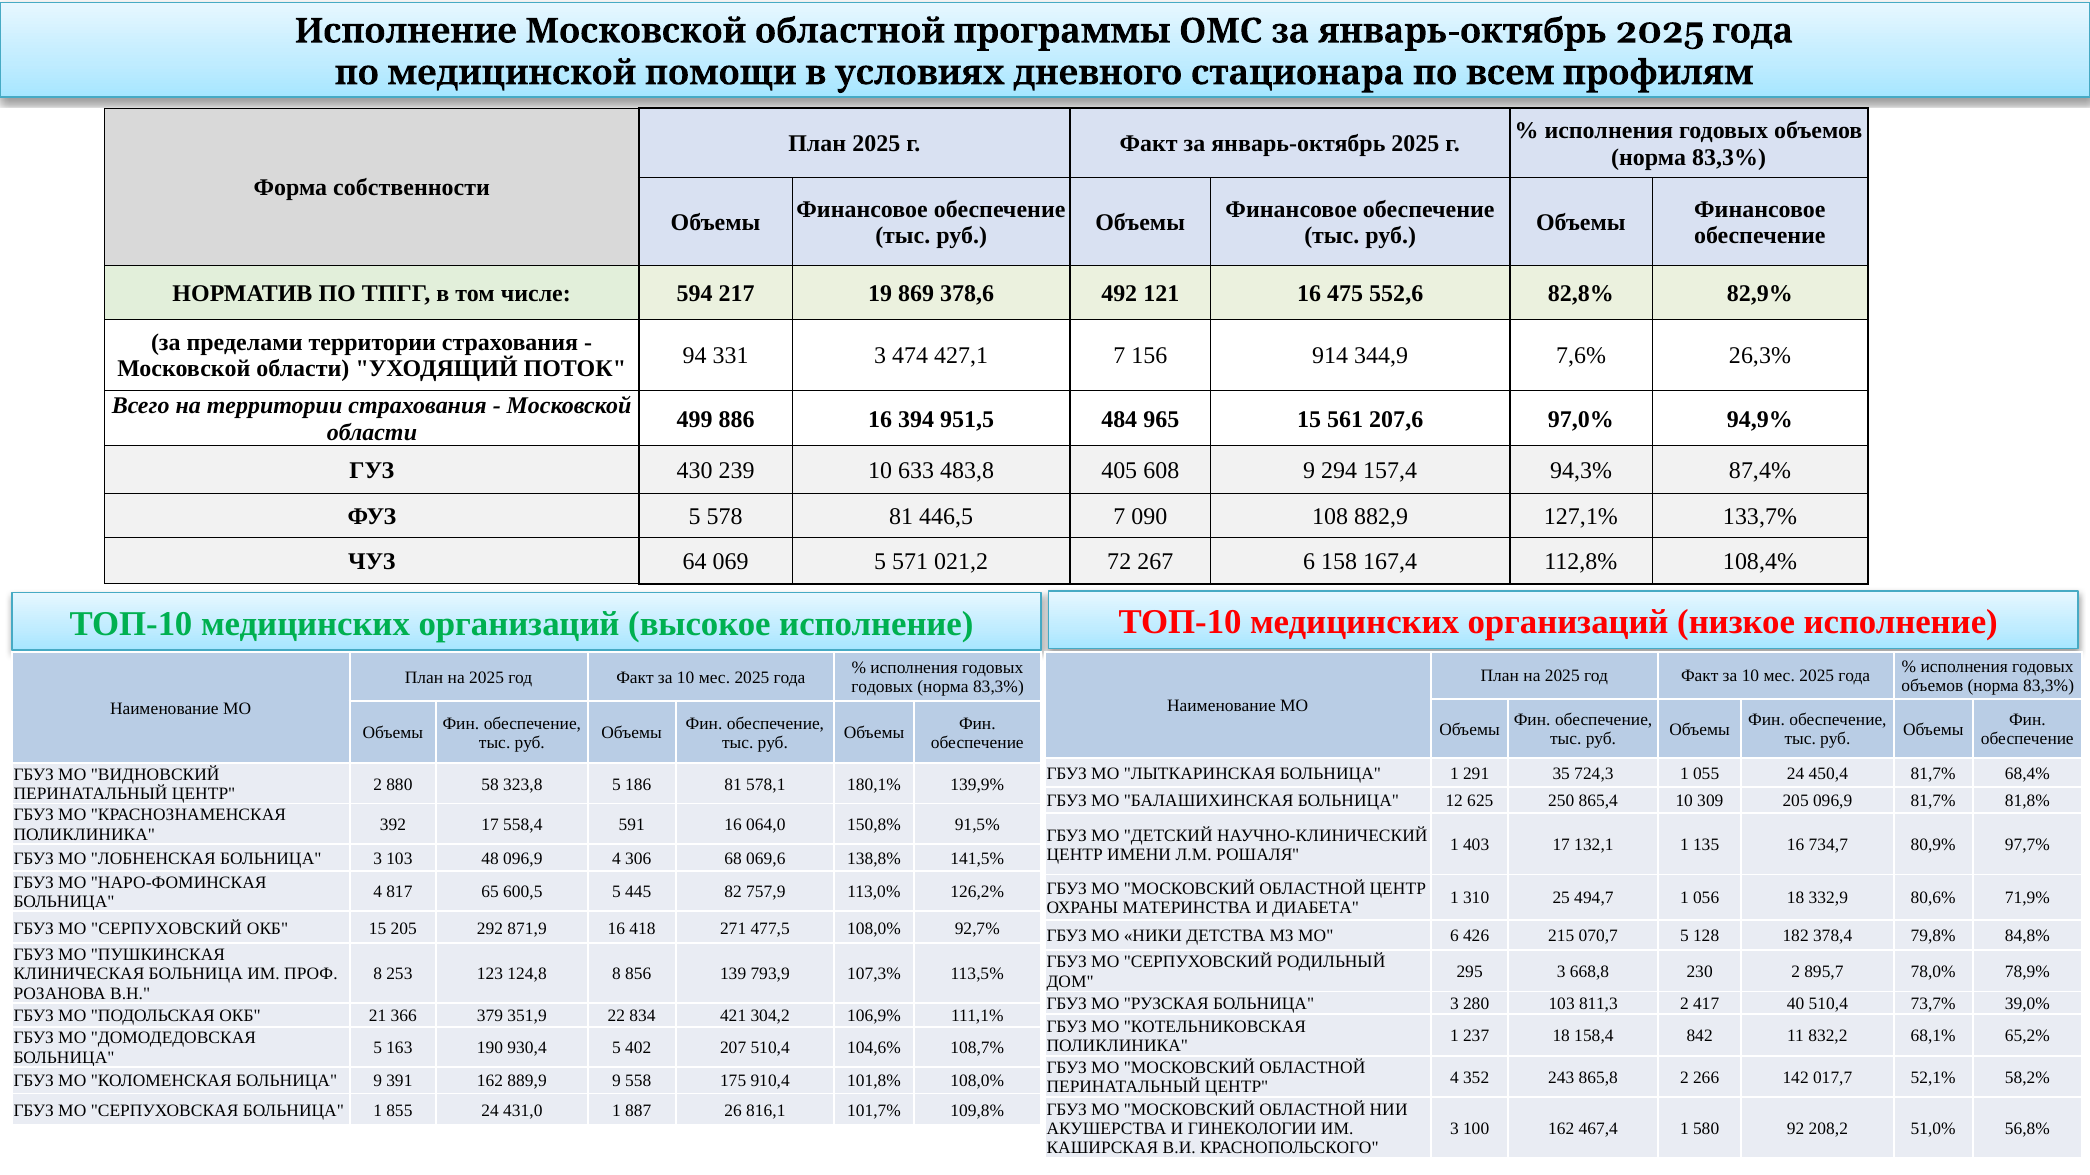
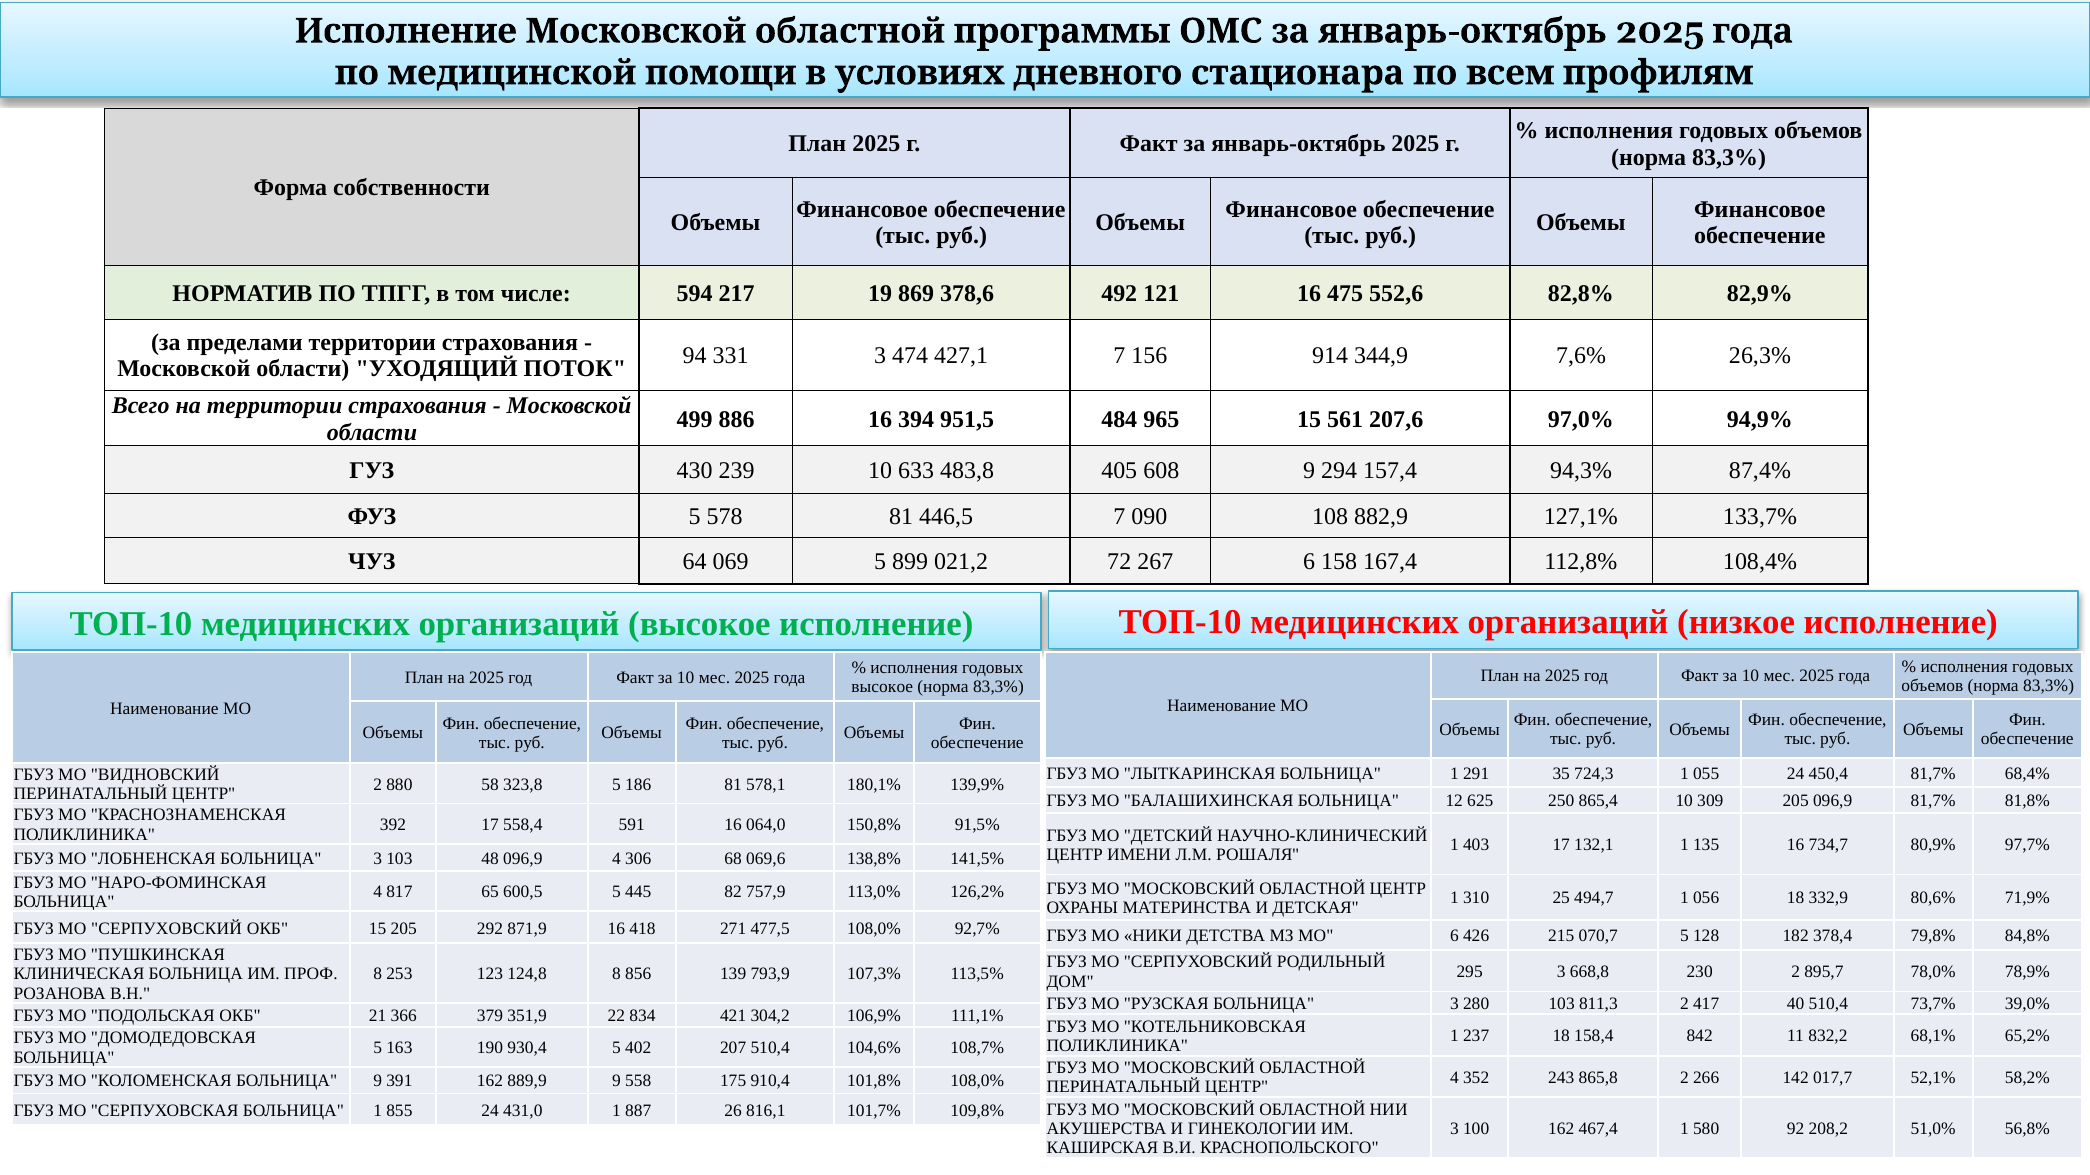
571: 571 -> 899 (910, 562)
годовых: годовых -> высокое (882, 687)
ДИАБЕТА: ДИАБЕТА -> ДЕТСКАЯ (1316, 908)
